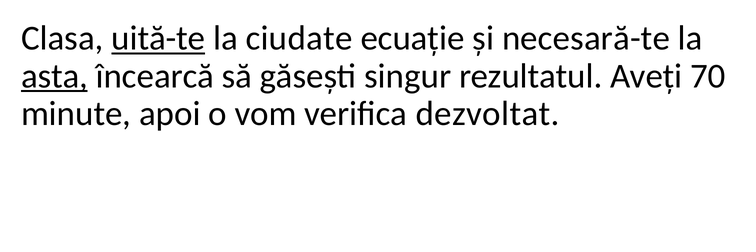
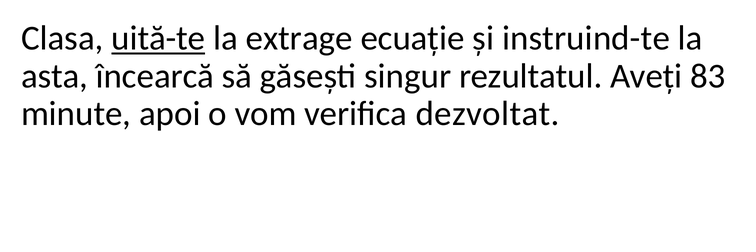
ciudate: ciudate -> extrage (299, 38)
necesară-te: necesară-te -> instruind-te (586, 38)
asta underline: present -> none (54, 76)
70: 70 -> 83 (708, 76)
